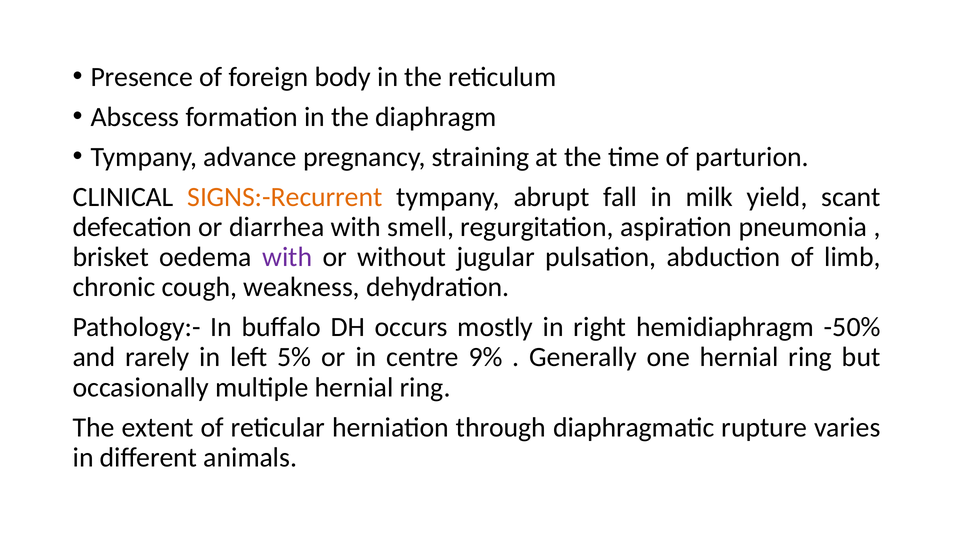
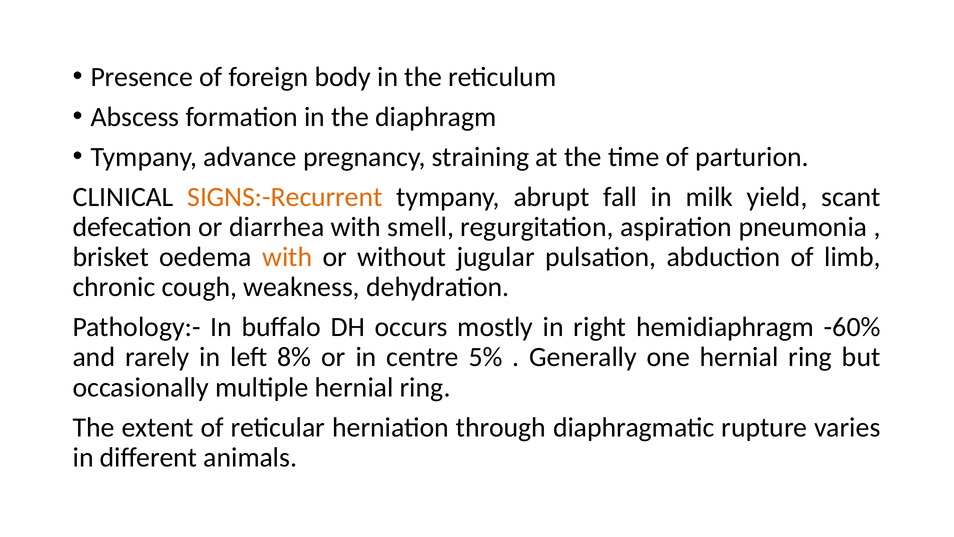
with colour: purple -> orange (287, 257)
-50%: -50% -> -60% (852, 327)
5%: 5% -> 8% (294, 357)
9%: 9% -> 5% (486, 357)
